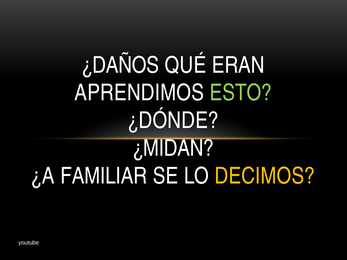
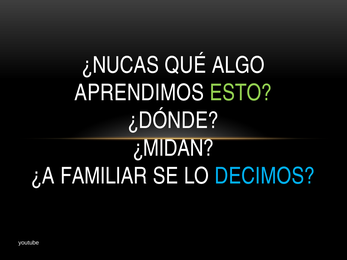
¿DAÑOS: ¿DAÑOS -> ¿NUCAS (120, 65)
ERAN: ERAN -> ALGO (238, 65)
DECIMOS colour: yellow -> light blue (265, 176)
